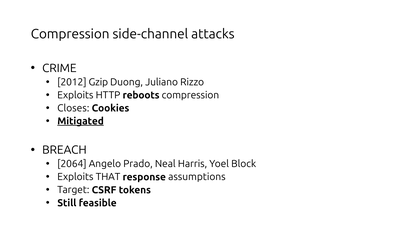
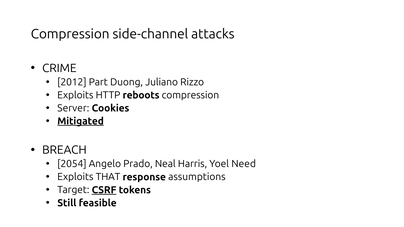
Gzip: Gzip -> Part (98, 82)
Closes: Closes -> Server (73, 108)
2064: 2064 -> 2054 (72, 164)
Block: Block -> Need (244, 164)
CSRF underline: none -> present (104, 190)
